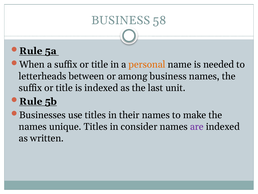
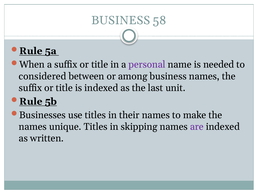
personal colour: orange -> purple (147, 64)
letterheads: letterheads -> considered (43, 76)
consider: consider -> skipping (139, 126)
